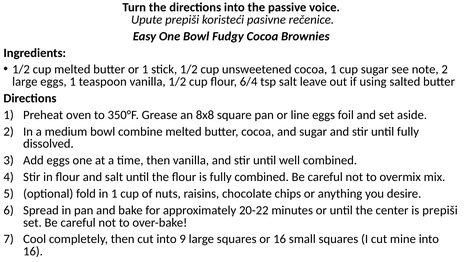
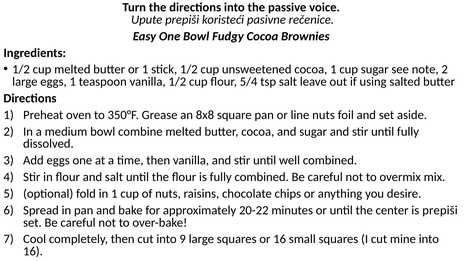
6/4: 6/4 -> 5/4 (249, 82)
line eggs: eggs -> nuts (324, 115)
